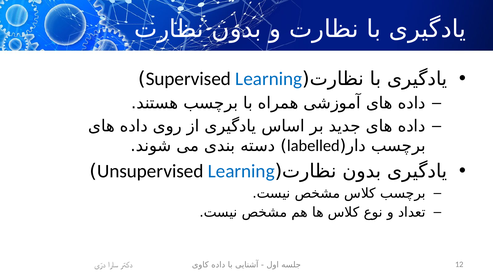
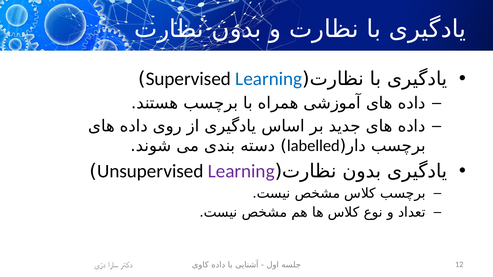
Learning colour: blue -> purple (241, 171)
